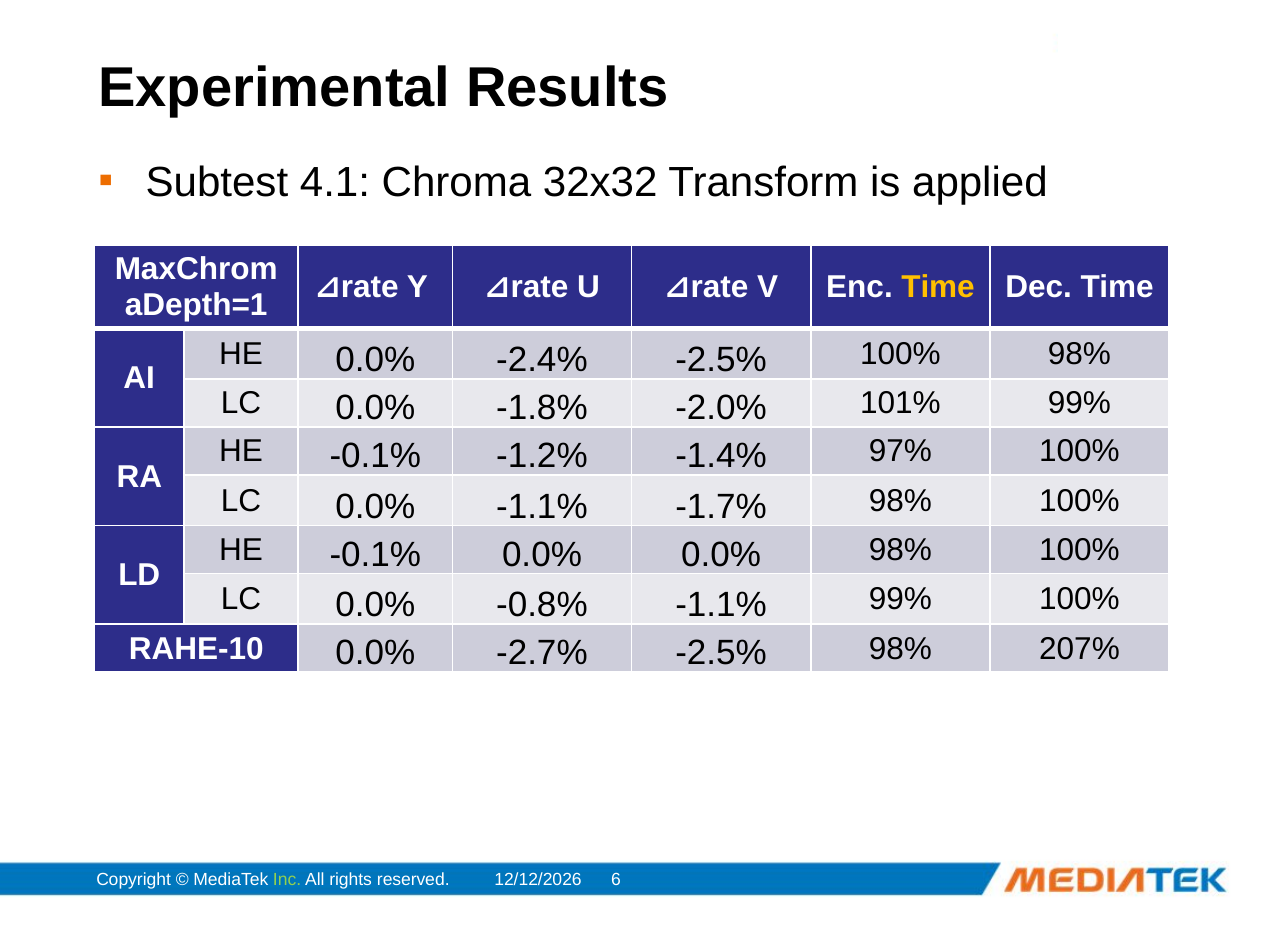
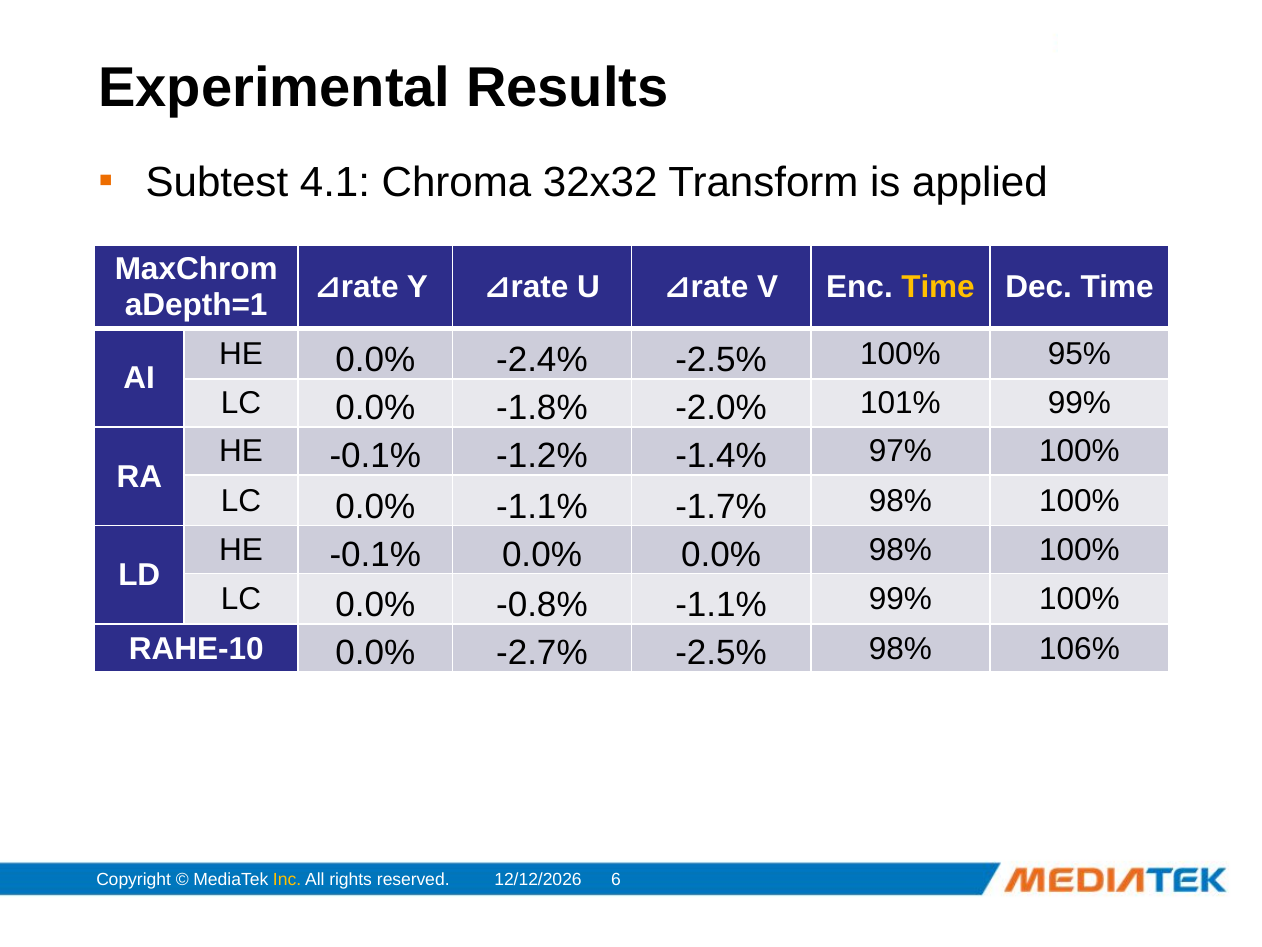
100% 98%: 98% -> 95% (1079, 354)
207%: 207% -> 106% (1080, 648)
Inc colour: light green -> yellow (287, 879)
